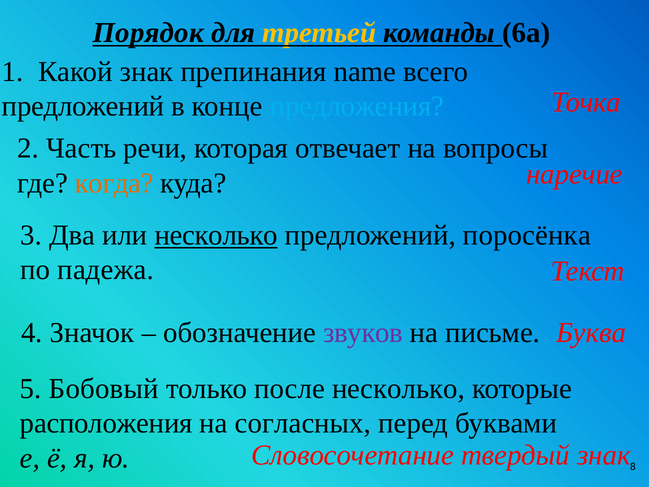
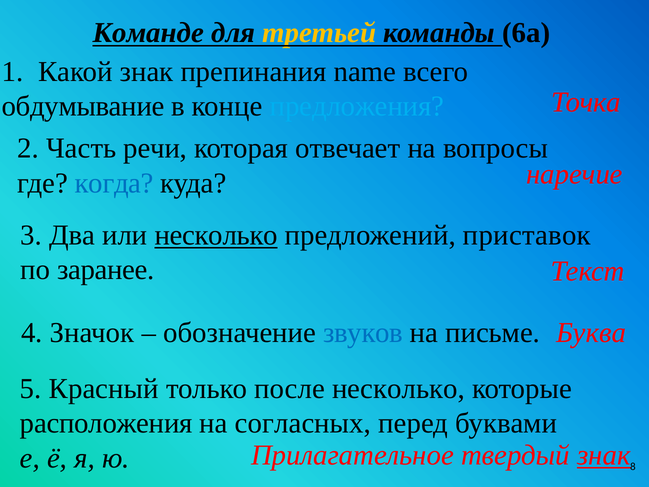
Порядок: Порядок -> Команде (148, 33)
предложений: предложений -> обдумывание (83, 106)
когда colour: orange -> blue (114, 183)
поросёнка: поросёнка -> приставок (527, 235)
падежа: падежа -> заранее (106, 270)
звуков colour: purple -> blue (363, 332)
Бобовый: Бобовый -> Красный (104, 389)
Словосочетание: Словосочетание -> Прилагательное (352, 455)
знак underline: none -> present (604, 455)
